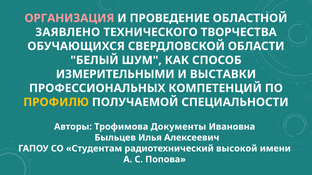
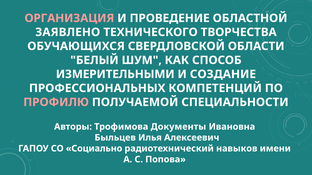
ВЫСТАВКИ: ВЫСТАВКИ -> СОЗДАНИЕ (223, 74)
ПРОФИЛЮ colour: yellow -> pink (56, 102)
Студентам: Студентам -> Социально (94, 149)
высокой: высокой -> навыков (237, 149)
